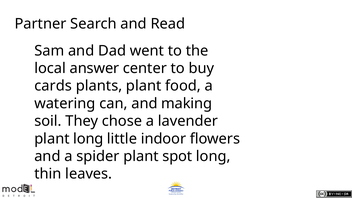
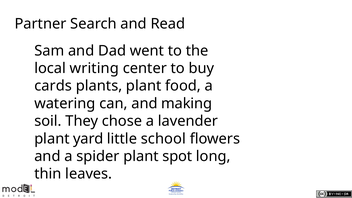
answer: answer -> writing (94, 68)
plant long: long -> yard (88, 139)
indoor: indoor -> school (163, 139)
